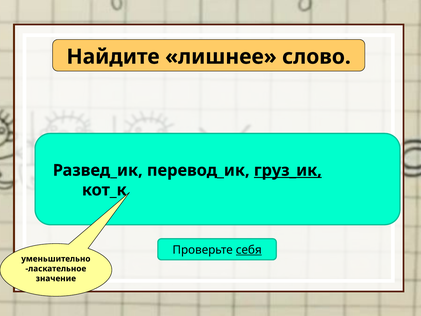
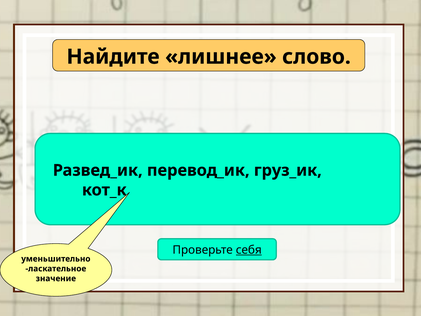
груз_ик underline: present -> none (288, 170)
